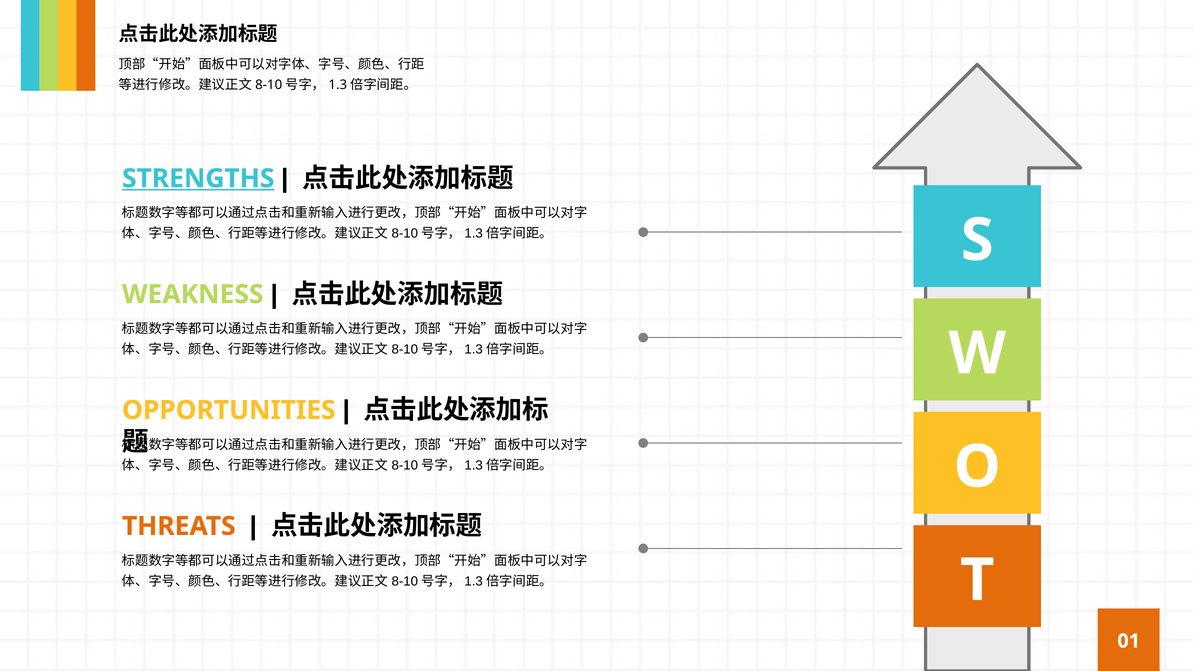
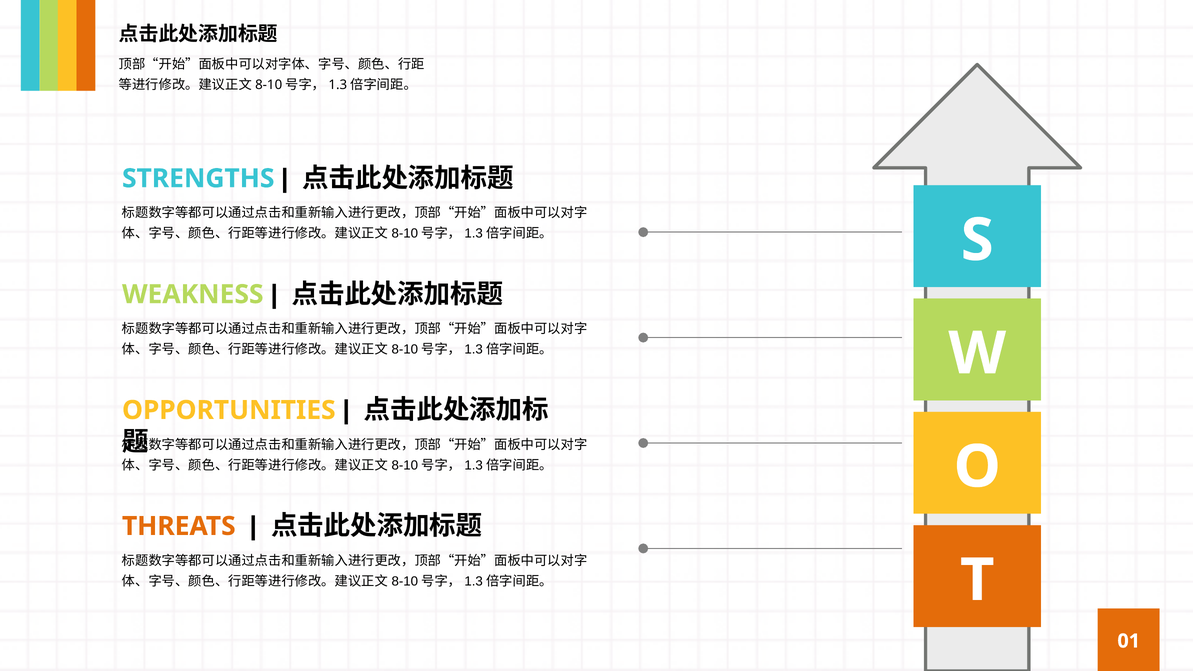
STRENGTHS underline: present -> none (198, 179)
